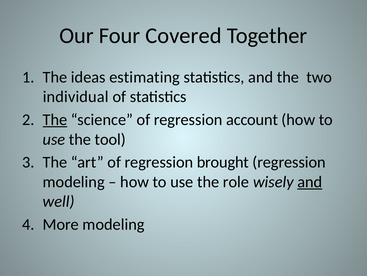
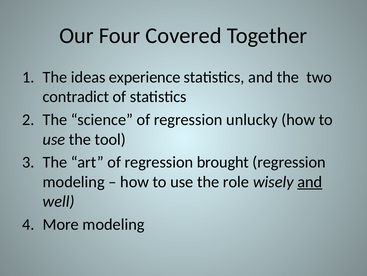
estimating: estimating -> experience (145, 77)
individual: individual -> contradict (76, 97)
The underline: present -> none (55, 119)
account: account -> unlucky (252, 119)
